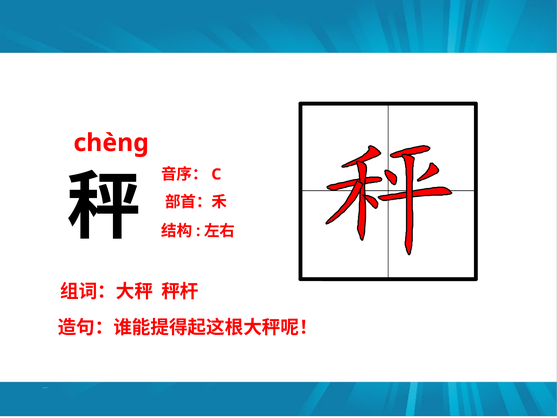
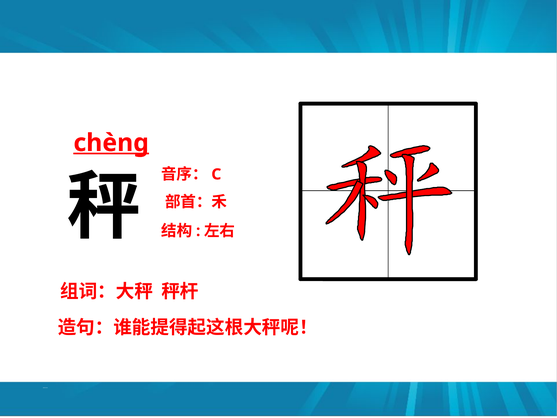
chèng underline: none -> present (111, 143)
